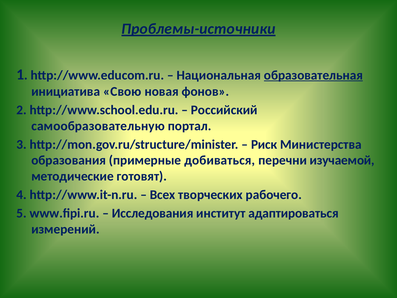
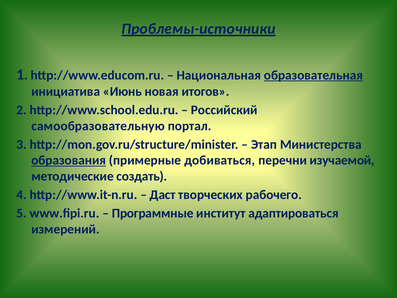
Свою: Свою -> Июнь (122, 91)
фонов: фонов -> итогов (205, 91)
Риск: Риск -> Этап (264, 144)
образования underline: none -> present (69, 160)
готовят: готовят -> создать (142, 176)
Всех: Всех -> Даст (163, 195)
Исследования: Исследования -> Программные (153, 213)
